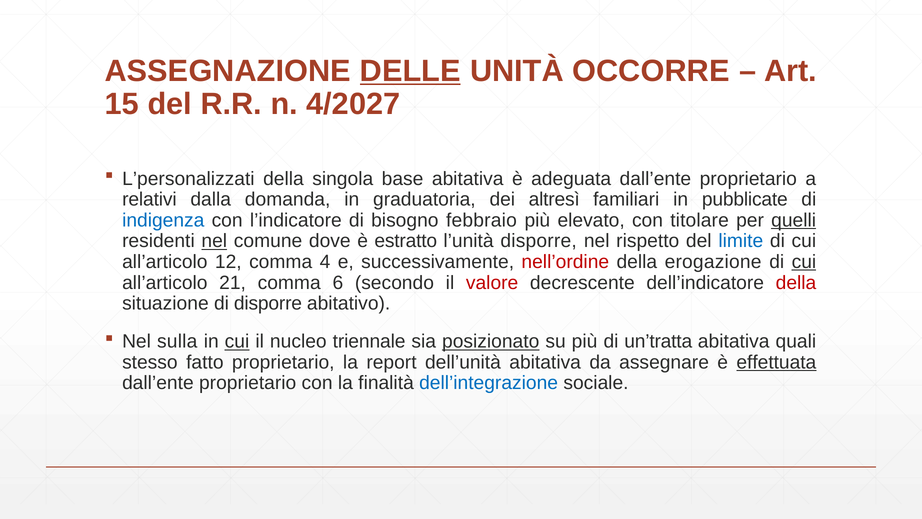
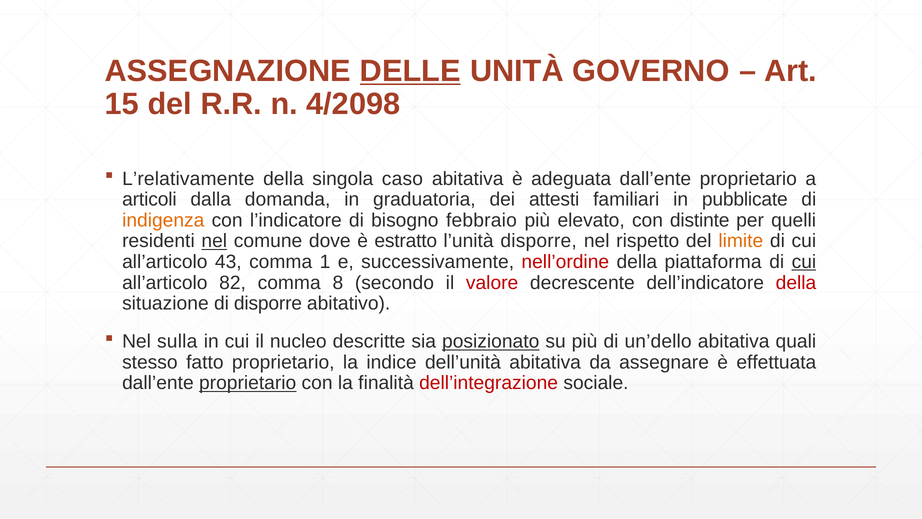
OCCORRE: OCCORRE -> GOVERNO (651, 71)
4/2027: 4/2027 -> 4/2098 (353, 104)
L’personalizzati: L’personalizzati -> L’relativamente (188, 179)
base: base -> caso (402, 179)
relativi: relativi -> articoli (149, 199)
altresì: altresì -> attesti (554, 199)
indigenza colour: blue -> orange (163, 220)
titolare: titolare -> distinte (700, 220)
quelli underline: present -> none (794, 220)
limite colour: blue -> orange (741, 241)
12: 12 -> 43 (228, 262)
4: 4 -> 1 (325, 262)
erogazione: erogazione -> piattaforma (713, 262)
21: 21 -> 82 (233, 282)
6: 6 -> 8 (338, 282)
cui underline: present -> none (237, 341)
triennale: triennale -> descritte (369, 341)
un’tratta: un’tratta -> un’dello (658, 341)
report: report -> indice (391, 362)
effettuata underline: present -> none (776, 362)
proprietario underline: none -> present (248, 383)
dell’integrazione colour: blue -> red (489, 383)
